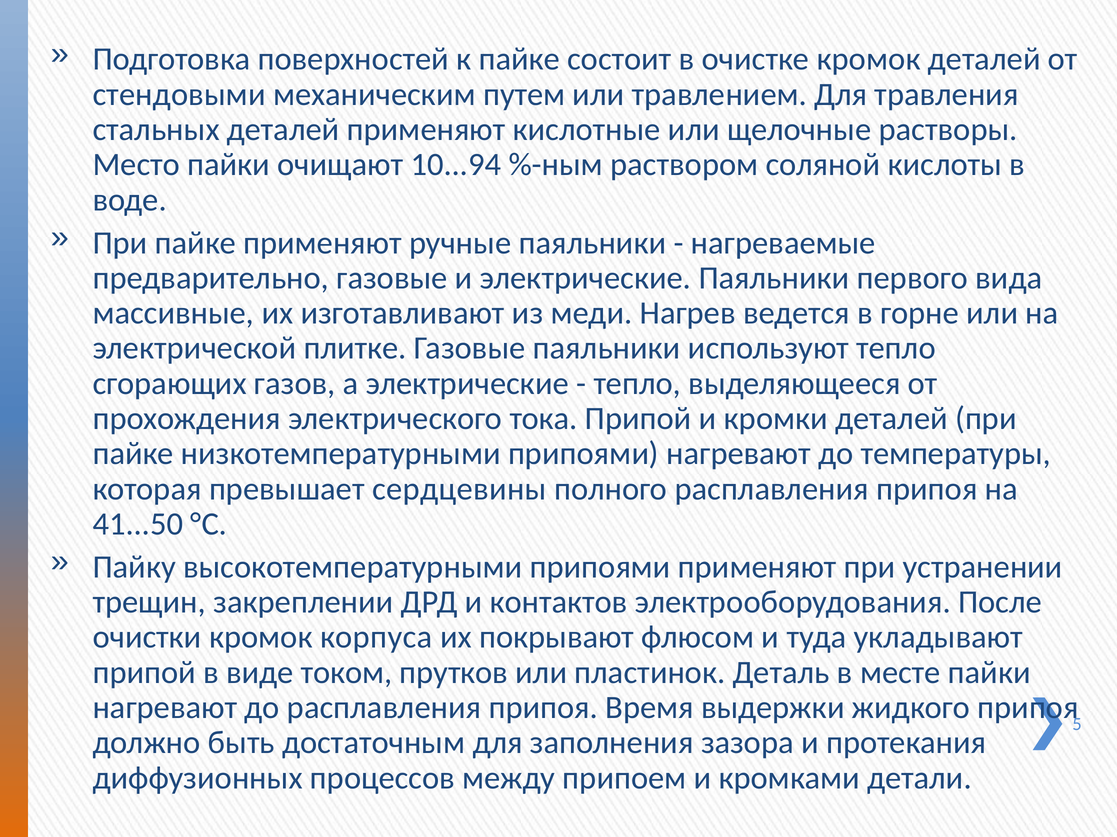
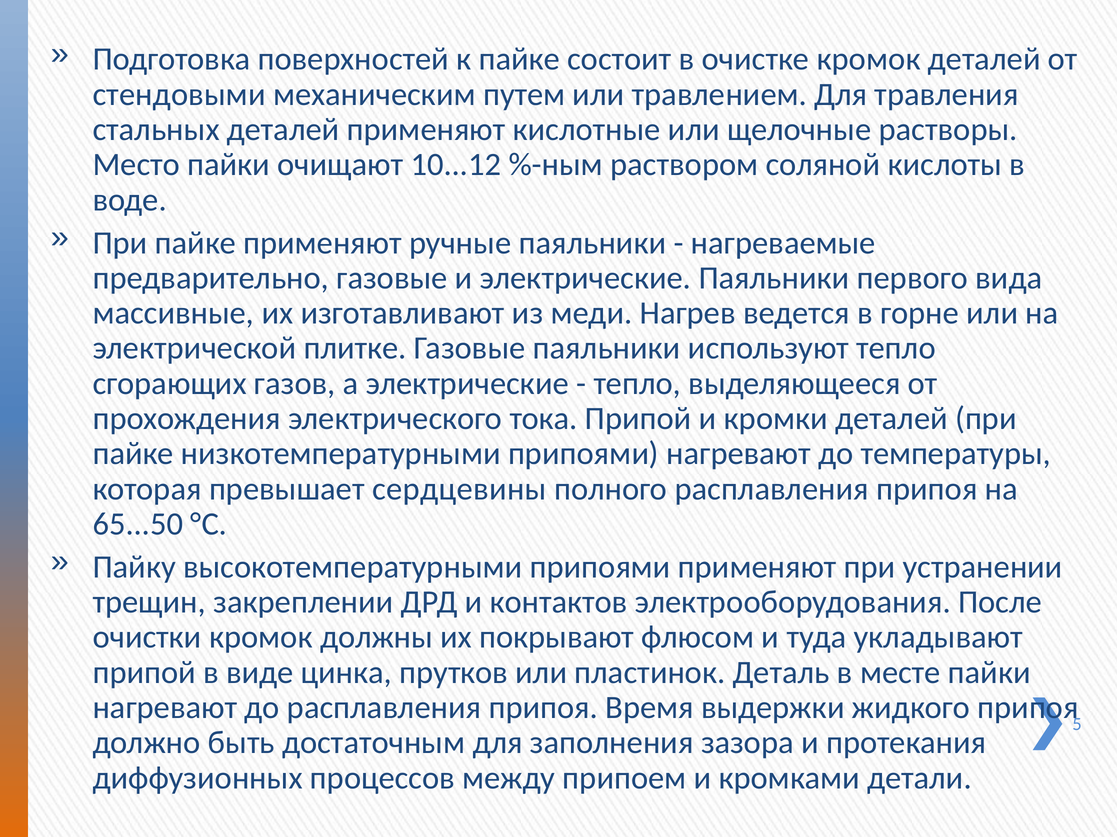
10...94: 10...94 -> 10...12 (456, 165)
41...50: 41...50 -> 65...50 (138, 524)
корпуса: корпуса -> должны (376, 638)
током: током -> цинка (346, 673)
